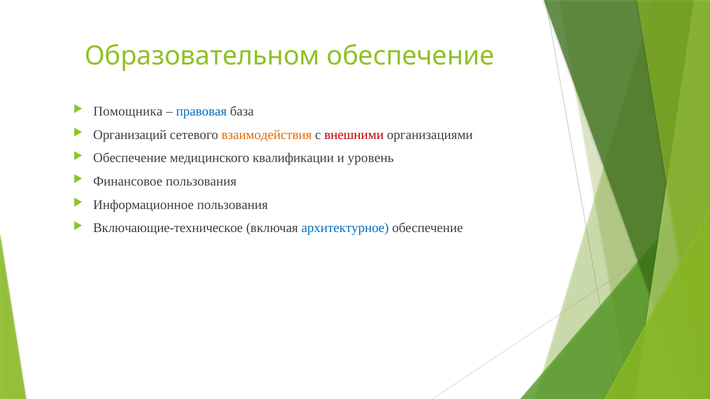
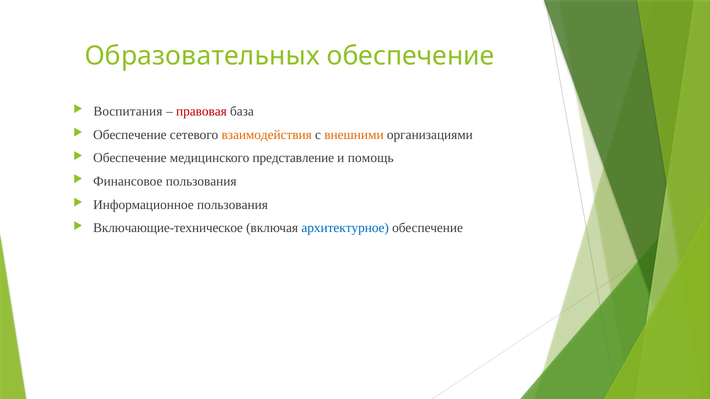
Образовательном: Образовательном -> Образовательных (202, 56)
Помощника: Помощника -> Воспитания (128, 111)
правовая colour: blue -> red (201, 111)
Организаций: Организаций -> Обеспечение (130, 135)
внешними colour: red -> orange (354, 135)
квалификации: квалификации -> представление (293, 158)
уровень: уровень -> помощь (371, 158)
